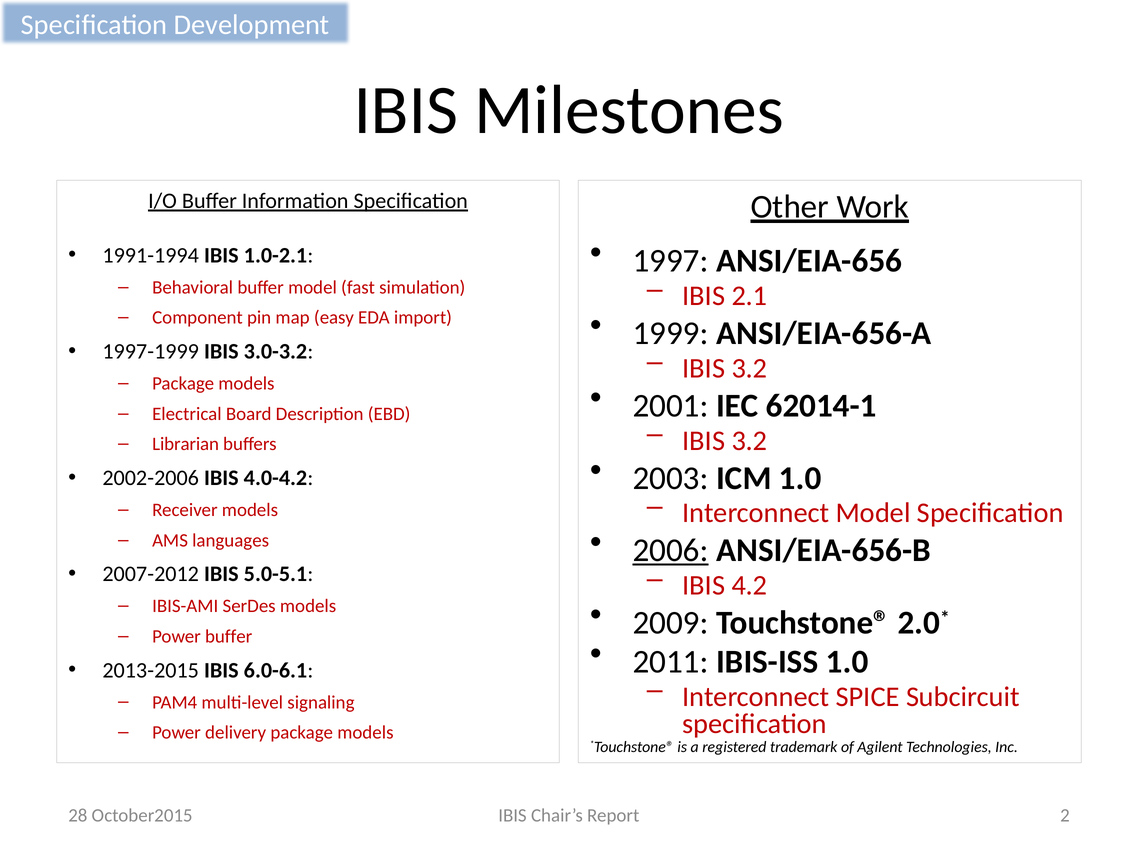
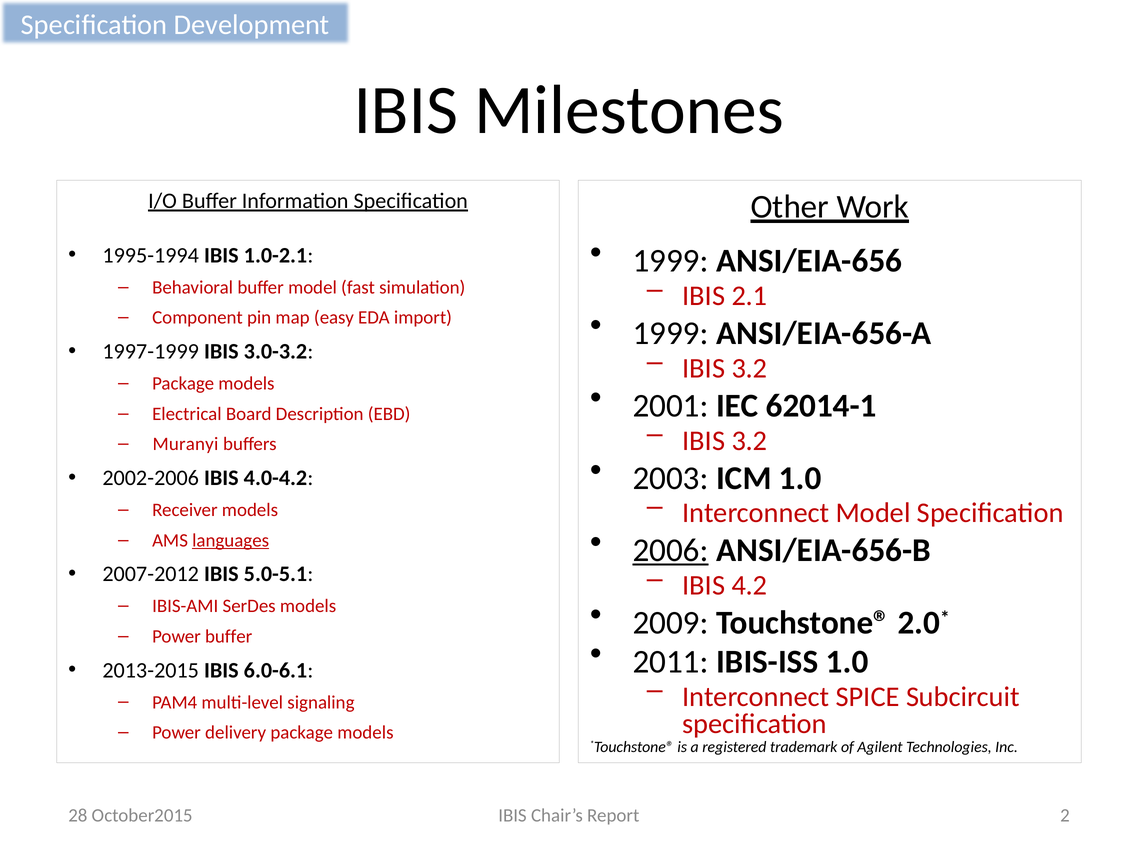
1997: 1997 -> 1999 (671, 261)
1991-1994: 1991-1994 -> 1995-1994 (151, 255)
Librarian: Librarian -> Muranyi (185, 444)
languages underline: none -> present (231, 540)
